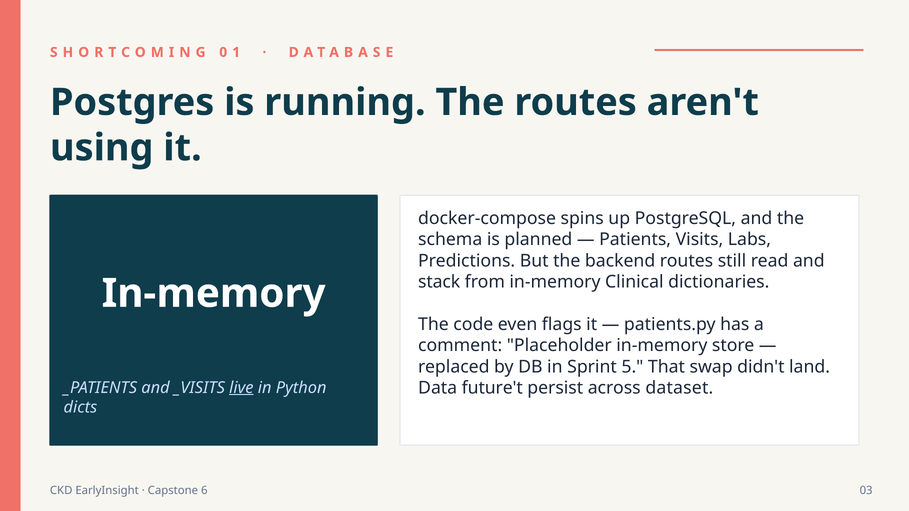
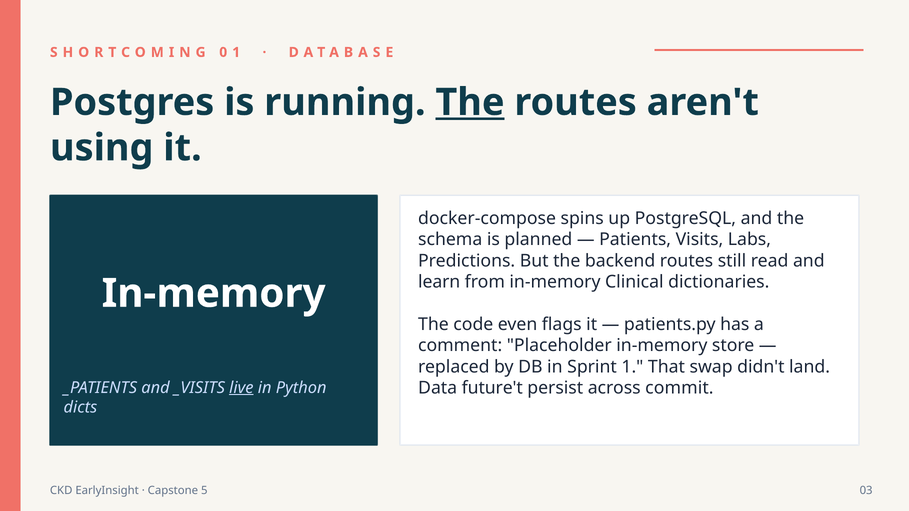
The underline: none -> present (470, 102)
stack: stack -> learn (439, 282)
Sprint 5: 5 -> 1 (632, 367)
dataset: dataset -> commit (679, 388)
6: 6 -> 5 (204, 491)
